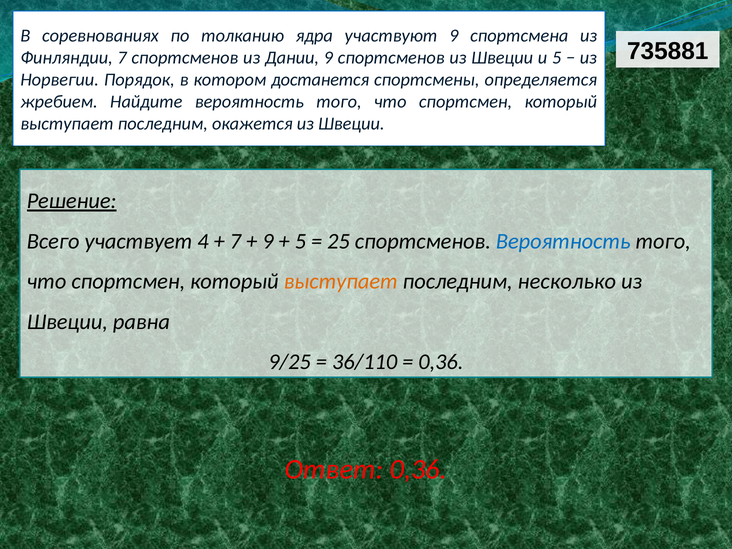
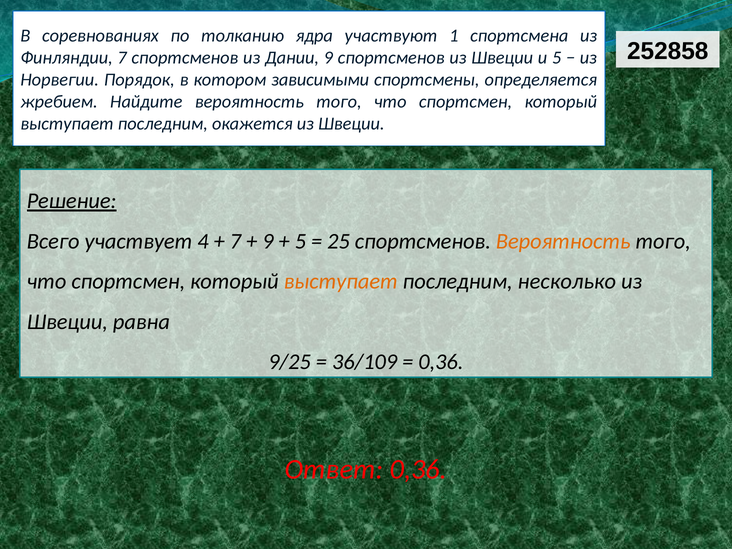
участвуют 9: 9 -> 1 (454, 36)
735881: 735881 -> 252858 (668, 51)
достанется: достанется -> зависимыми (320, 80)
Вероятность colour: blue -> orange (563, 241)
36/110: 36/110 -> 36/109 (365, 362)
